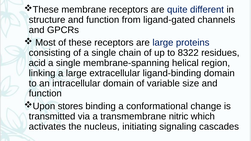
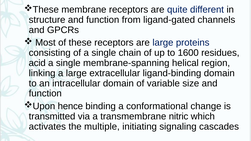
8322: 8322 -> 1600 (188, 53)
stores: stores -> hence (70, 106)
nucleus: nucleus -> multiple (102, 127)
